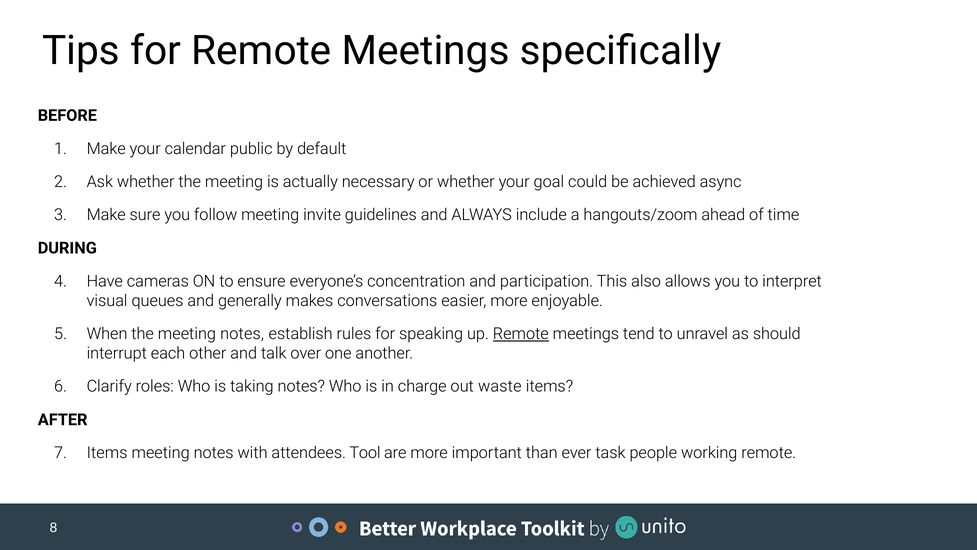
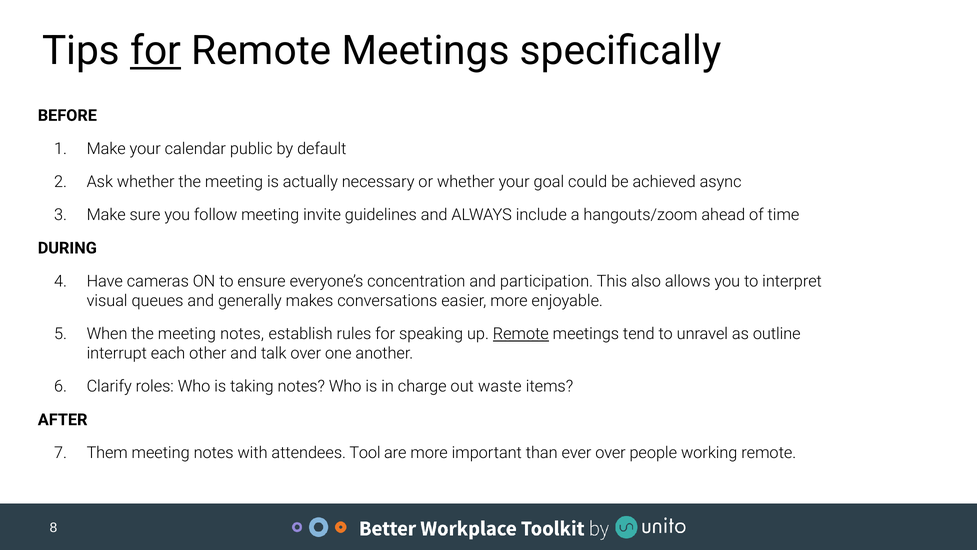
for underline: none -> present (156, 51)
should: should -> outline (777, 334)
Items: Items -> Them (107, 453)
ever task: task -> over (611, 453)
